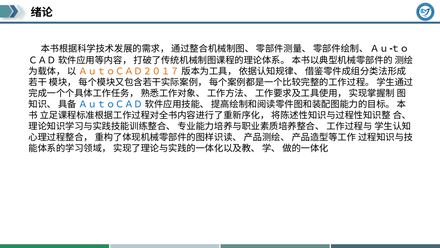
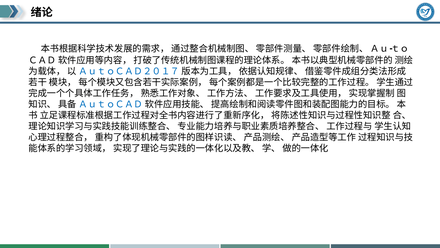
ＡｕｔｏＣＡＤ２０１７ colour: orange -> blue (129, 71)
